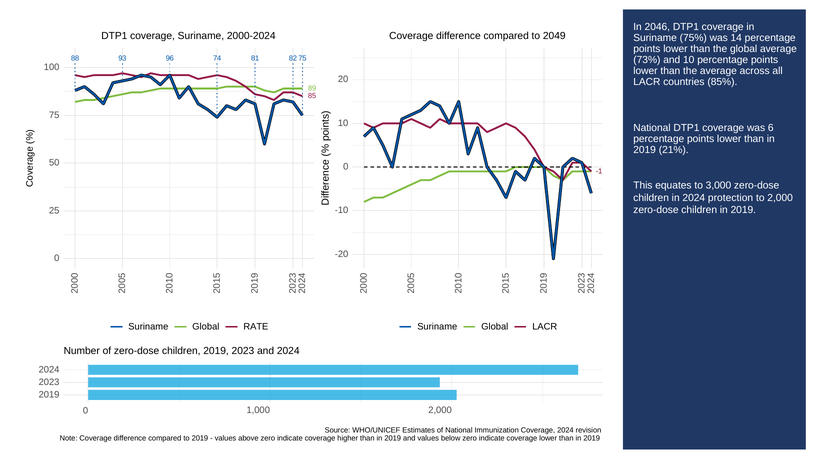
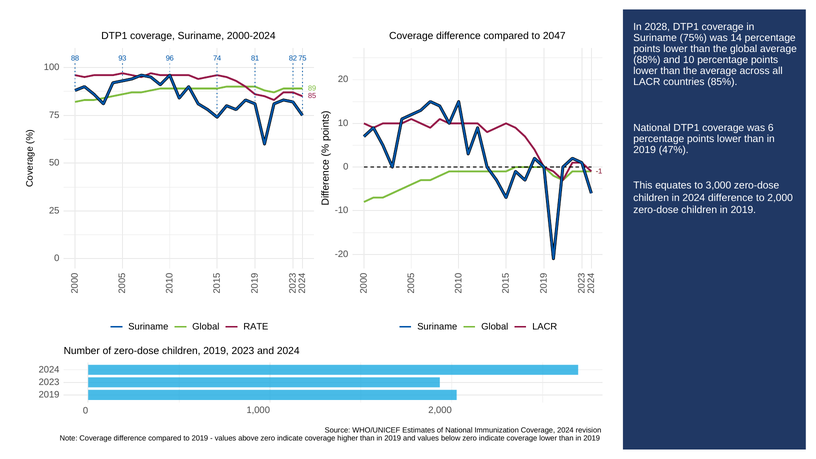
2046: 2046 -> 2028 (657, 27)
2049: 2049 -> 2047 (554, 36)
73%: 73% -> 88% (647, 60)
21%: 21% -> 47% (674, 150)
2024 protection: protection -> difference (731, 198)
